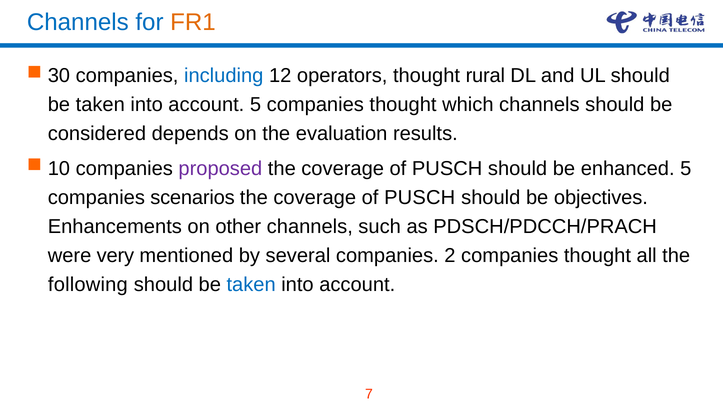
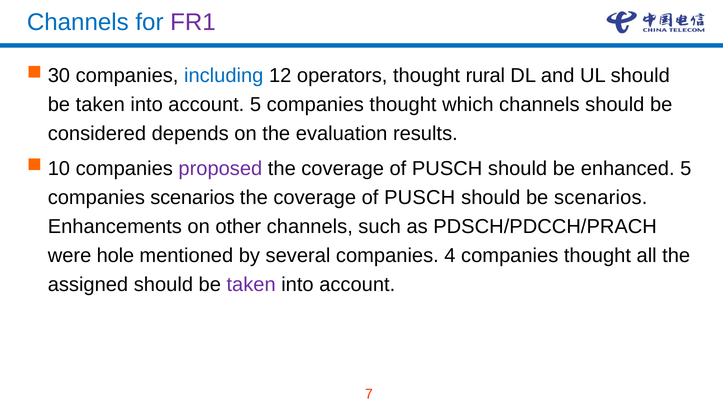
FR1 colour: orange -> purple (193, 22)
be objectives: objectives -> scenarios (601, 197)
very: very -> hole (115, 255)
2: 2 -> 4 (450, 255)
following: following -> assigned (88, 284)
taken colour: blue -> purple (251, 284)
